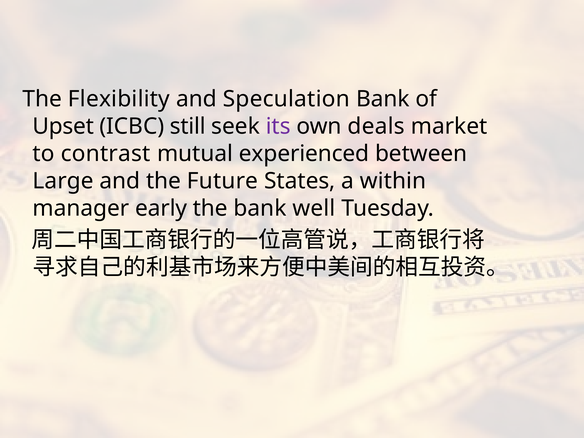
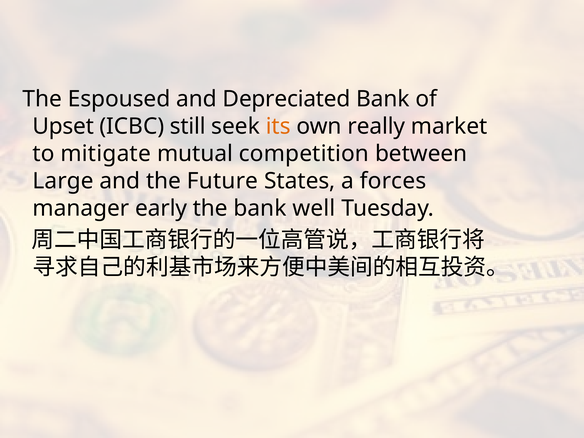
Flexibility: Flexibility -> Espoused (119, 99)
Speculation: Speculation -> Depreciated (287, 99)
its colour: purple -> orange (278, 126)
deals: deals -> really (376, 126)
contrast: contrast -> mitigate (106, 154)
experienced: experienced -> competition (304, 154)
within: within -> forces (393, 181)
